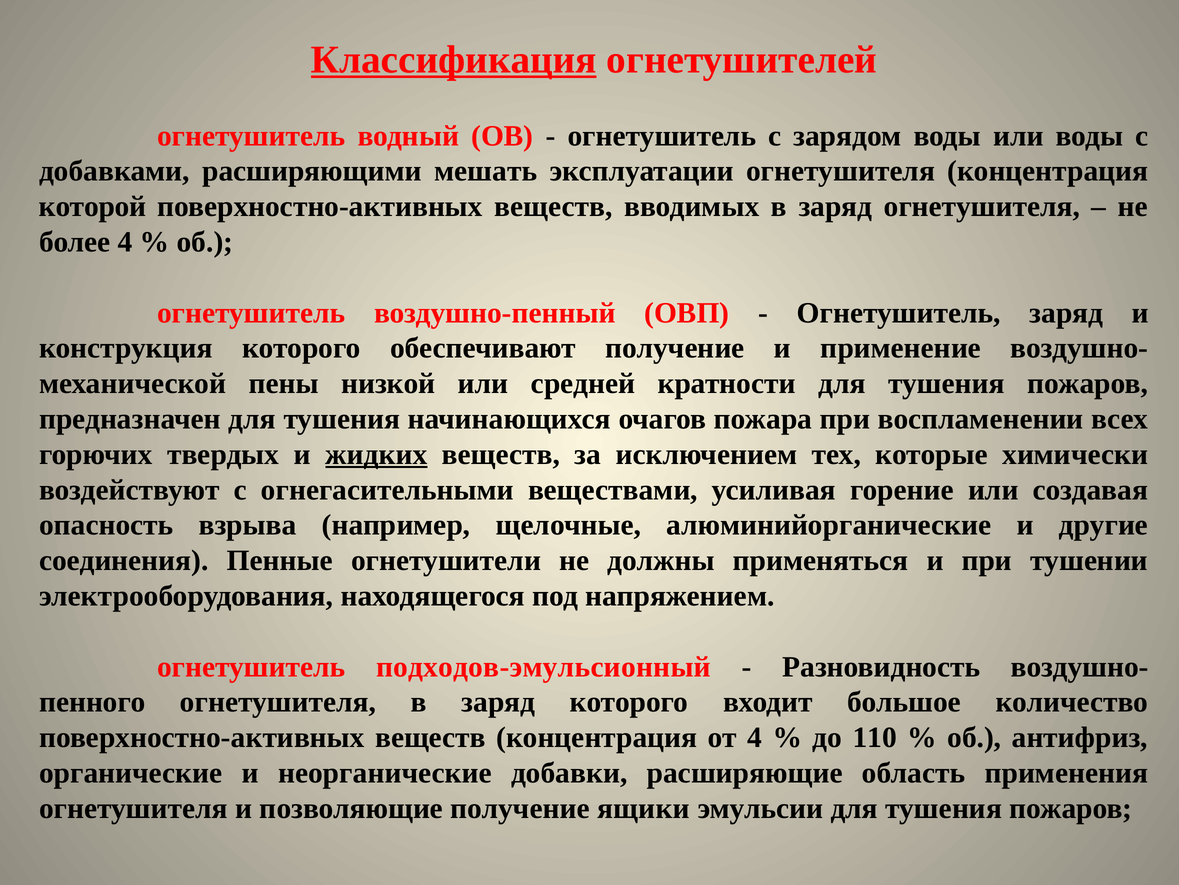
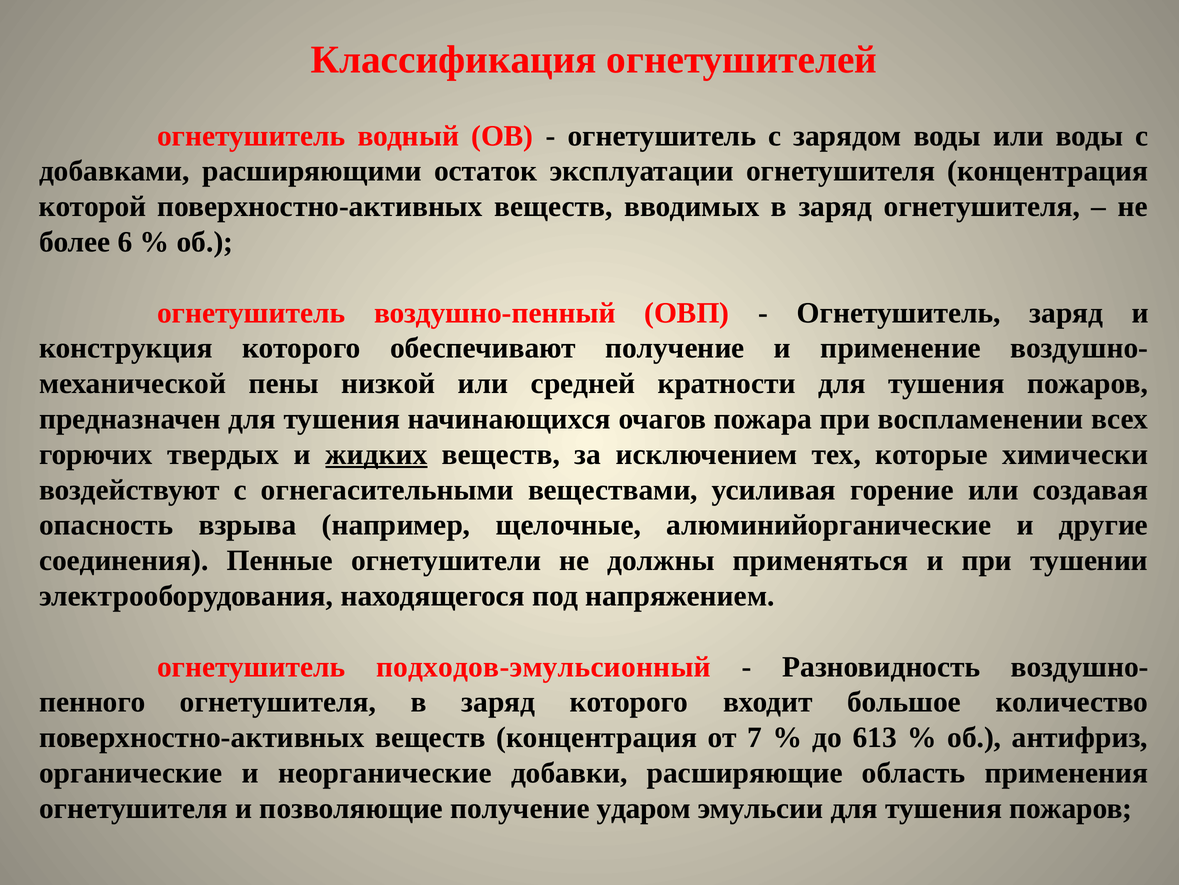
Классификация underline: present -> none (454, 60)
мешать: мешать -> остаток (486, 171)
более 4: 4 -> 6 (125, 242)
от 4: 4 -> 7 (755, 737)
110: 110 -> 613 (875, 737)
ящики: ящики -> ударом (644, 808)
